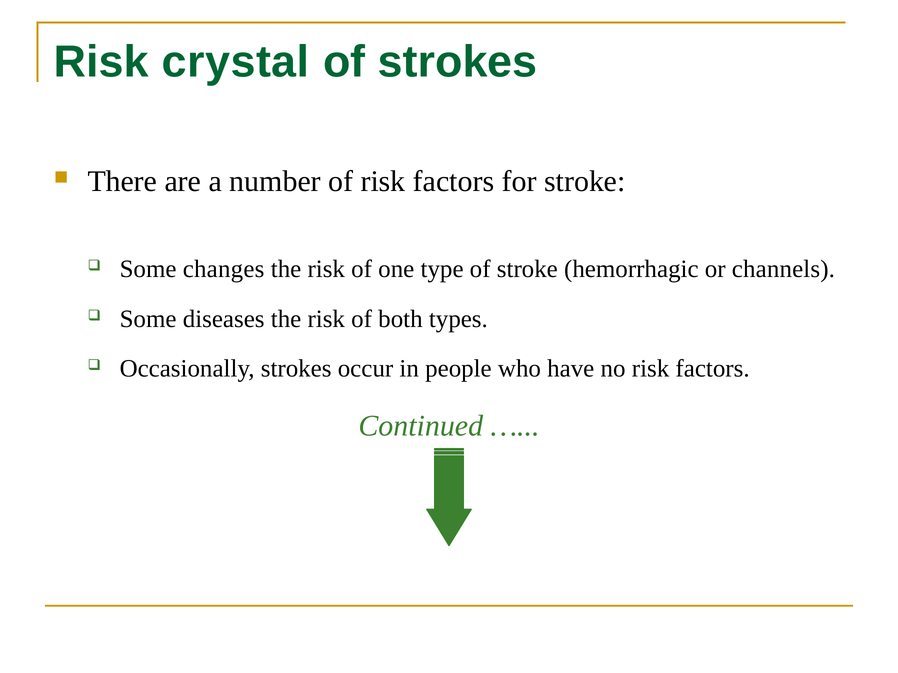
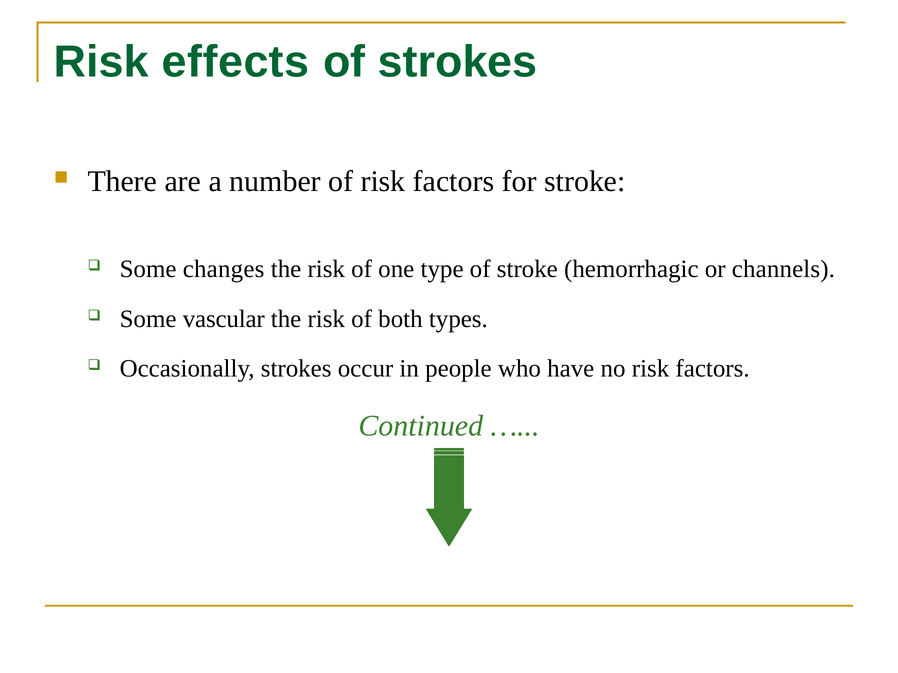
crystal: crystal -> effects (236, 62)
diseases: diseases -> vascular (224, 319)
